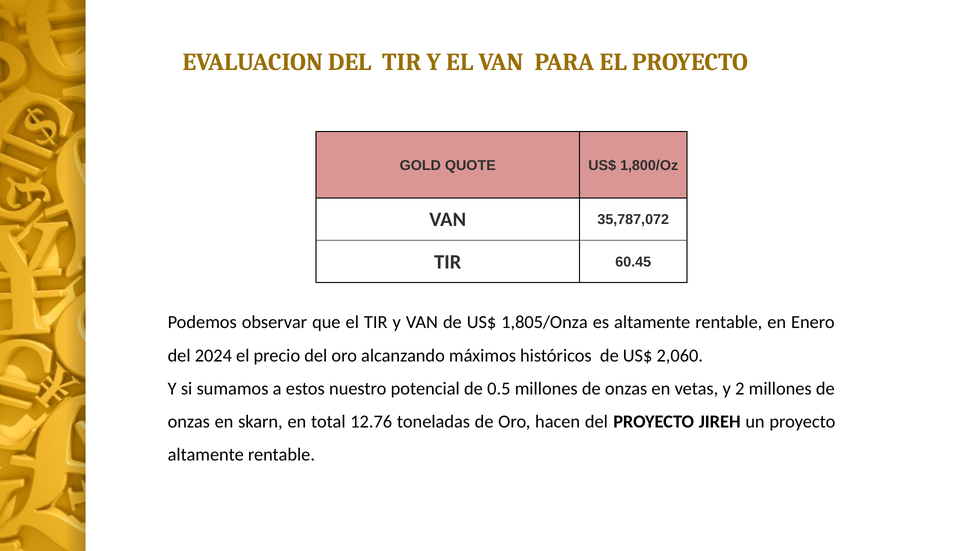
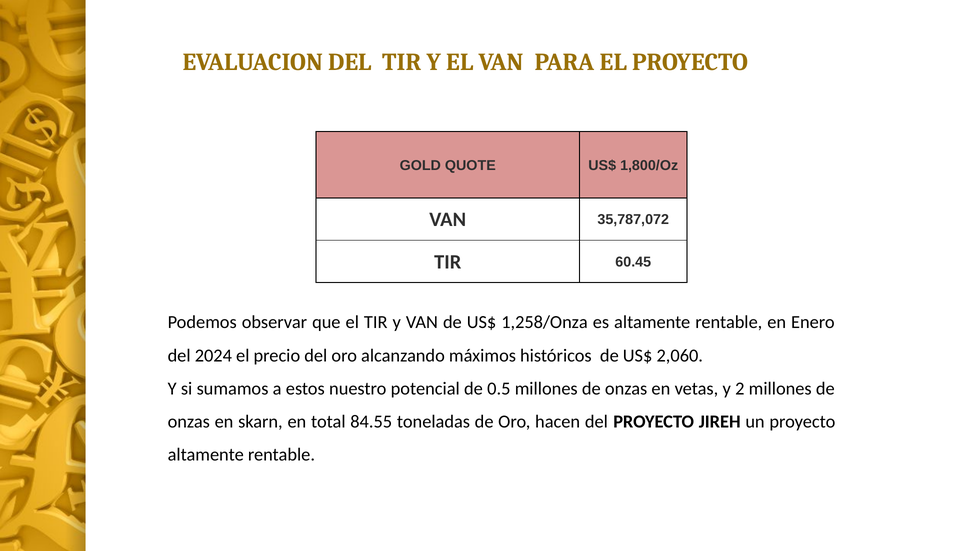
1,805/Onza: 1,805/Onza -> 1,258/Onza (545, 323)
12.76: 12.76 -> 84.55 (371, 422)
